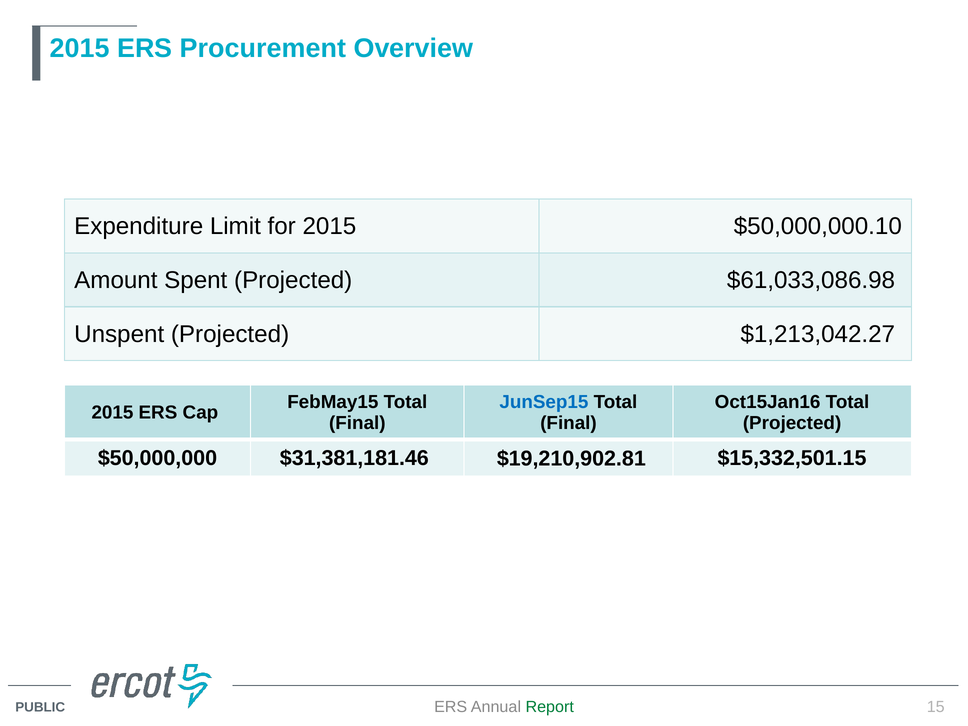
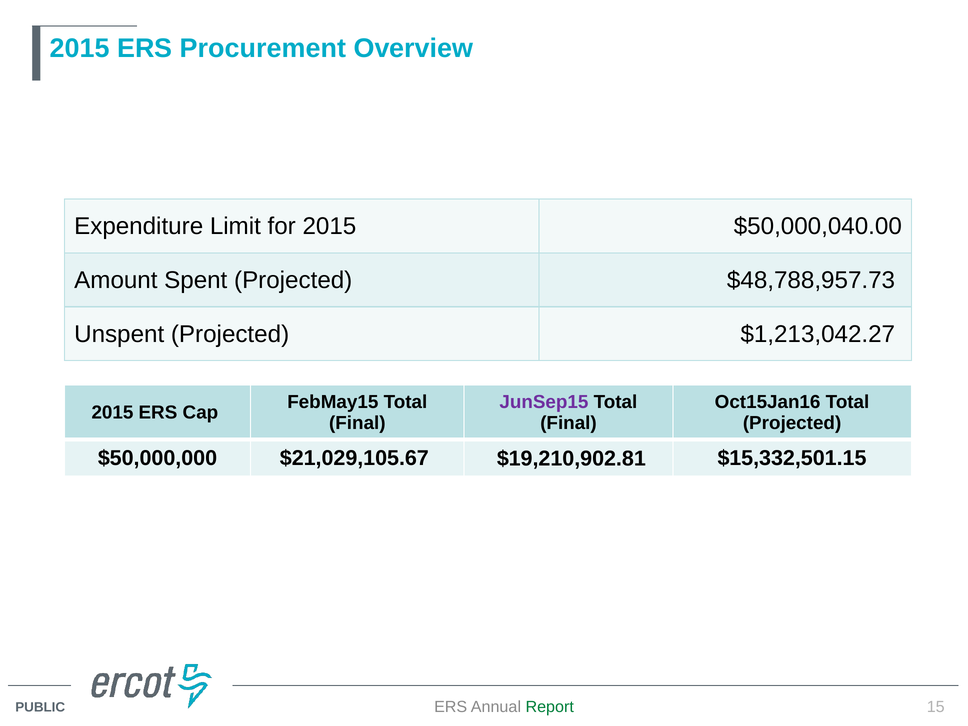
$50,000,000.10: $50,000,000.10 -> $50,000,040.00 (818, 226)
$61,033,086.98: $61,033,086.98 -> $48,788,957.73 (811, 280)
JunSep15 colour: blue -> purple (544, 402)
$31,381,181.46: $31,381,181.46 -> $21,029,105.67 (354, 458)
